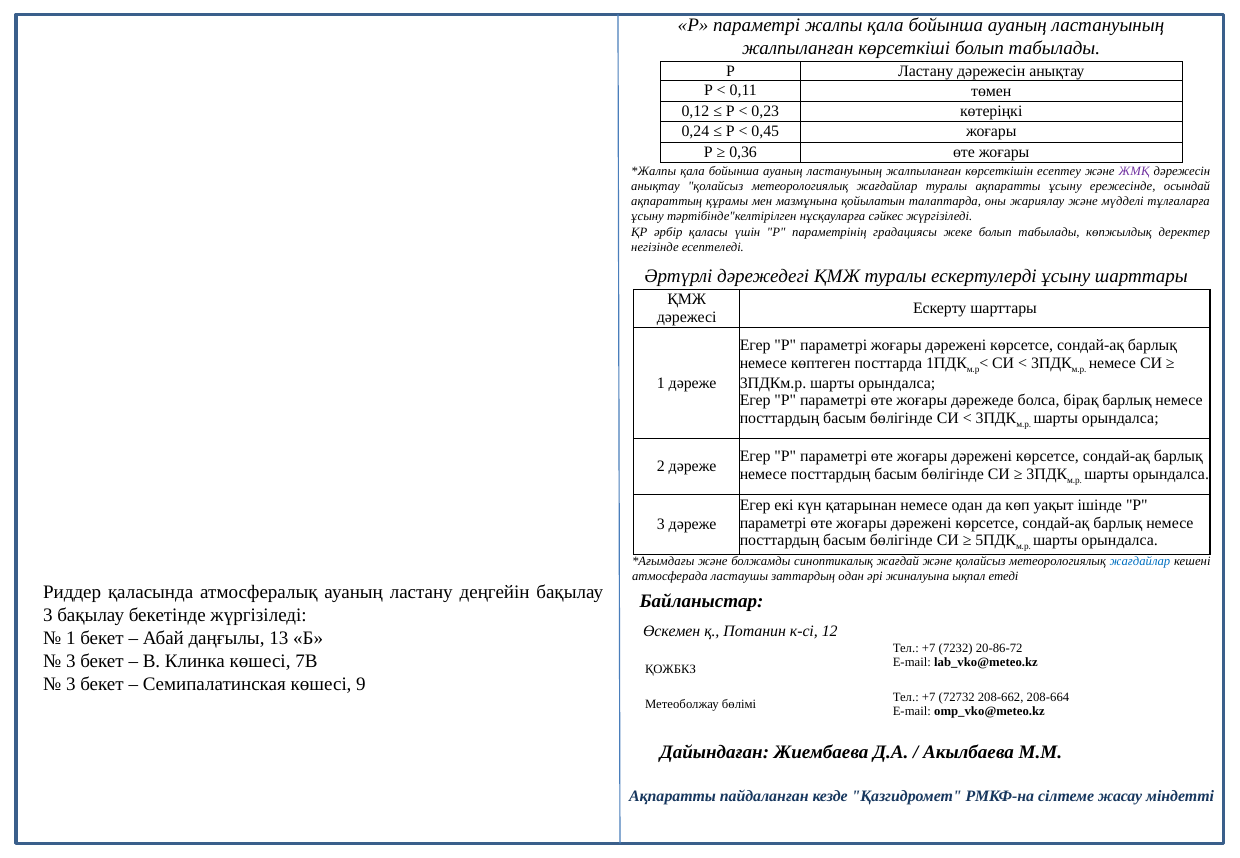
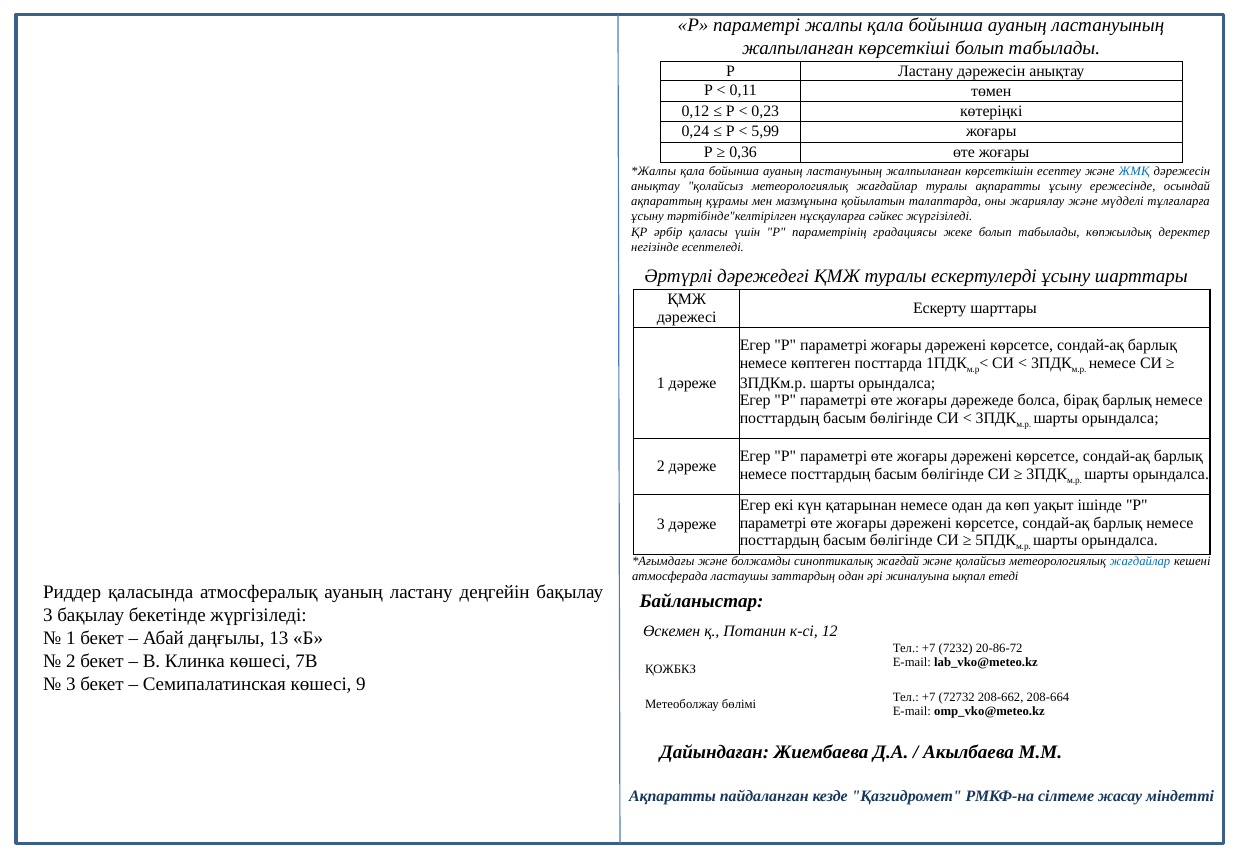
0,45: 0,45 -> 5,99 (765, 132)
ЖМҚ colour: purple -> blue (1134, 171)
3: 3 -> 2 (71, 661)
